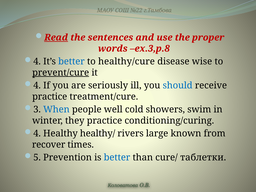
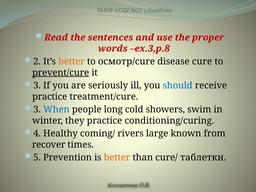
Read underline: present -> none (56, 37)
4: 4 -> 2 (37, 61)
better colour: blue -> orange (71, 61)
healthy/cure: healthy/cure -> осмотр/cure (127, 61)
wise: wise -> cure (202, 61)
4: 4 -> 3 (37, 85)
well: well -> long (113, 110)
healthy/: healthy/ -> coming/ (98, 134)
better colour: blue -> orange (117, 158)
